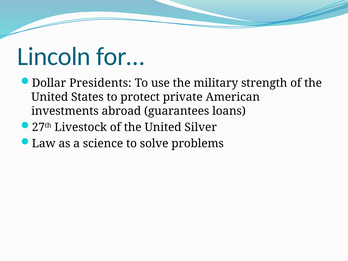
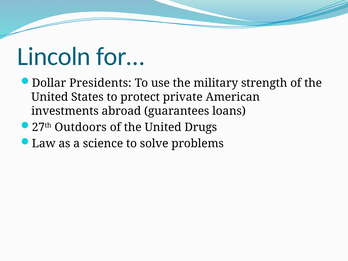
Livestock: Livestock -> Outdoors (81, 127)
Silver: Silver -> Drugs (201, 127)
